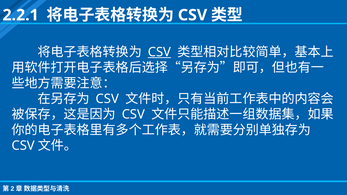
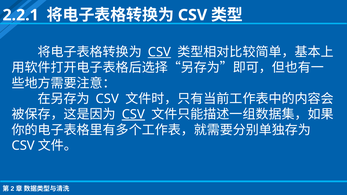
CSV underline: none -> present (133, 115)
